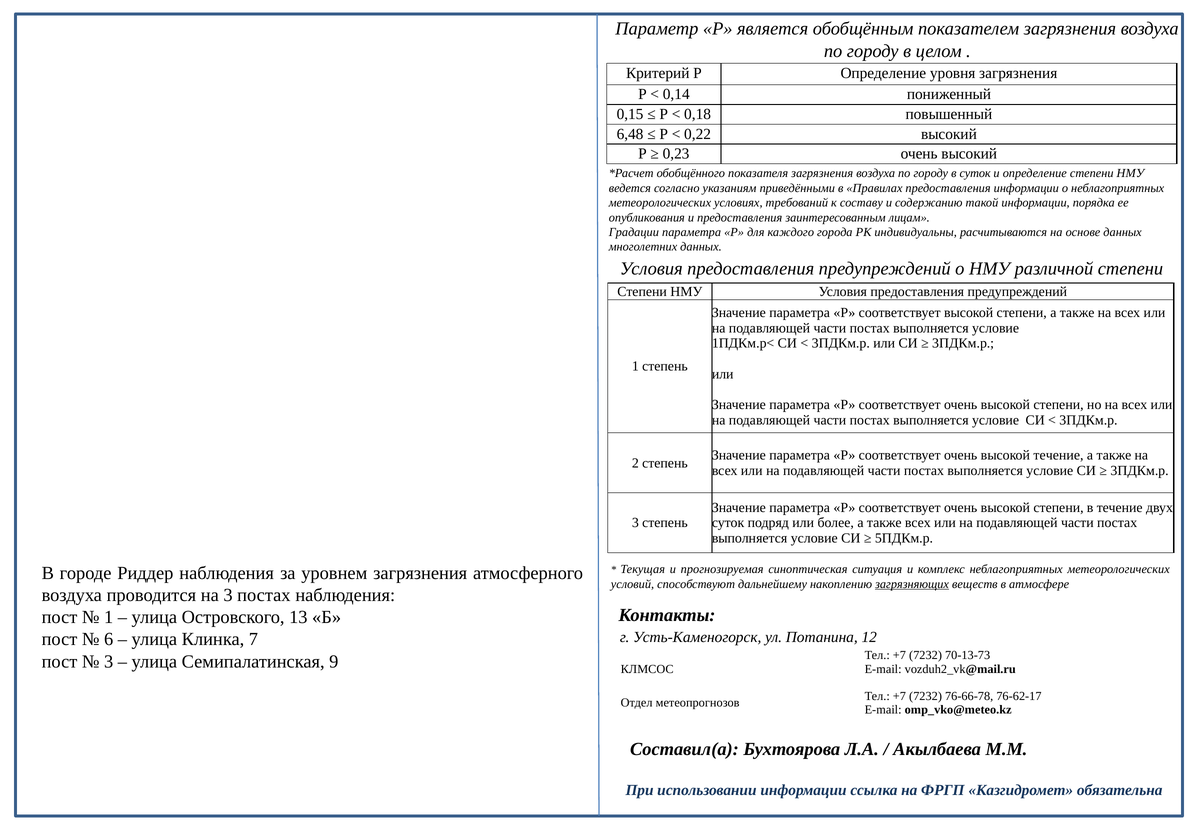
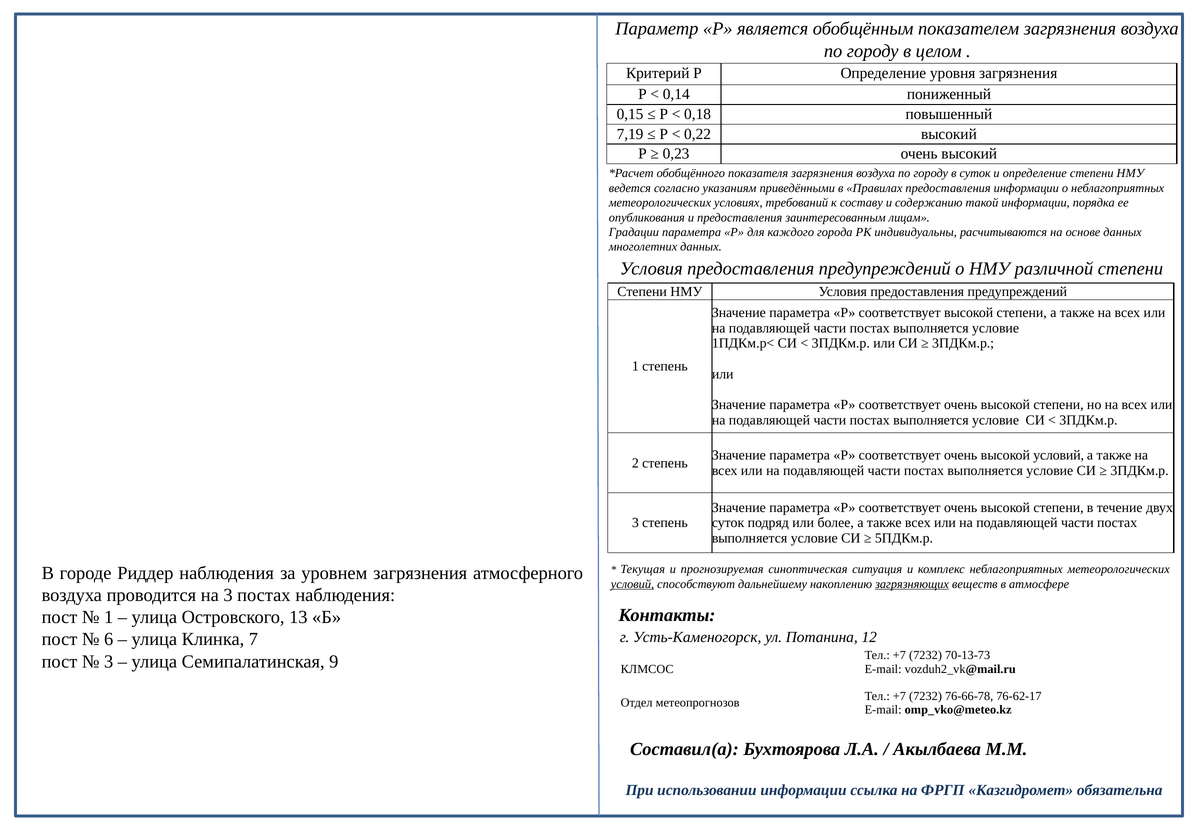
6,48: 6,48 -> 7,19 (630, 134)
высокой течение: течение -> условий (1059, 455)
условий underline: none -> present (632, 584)
